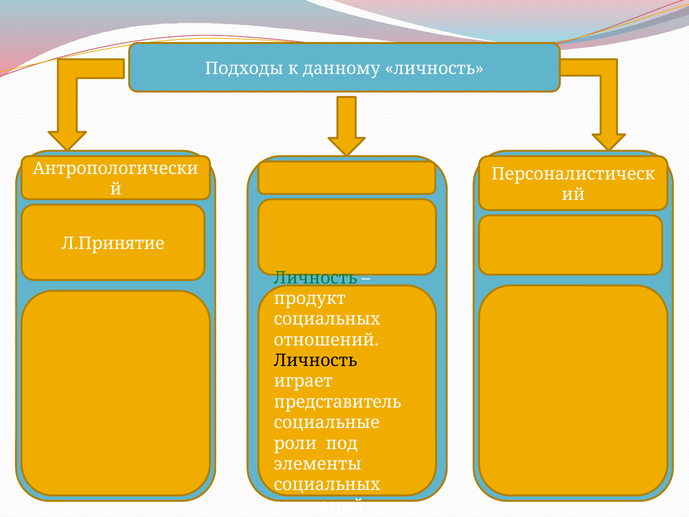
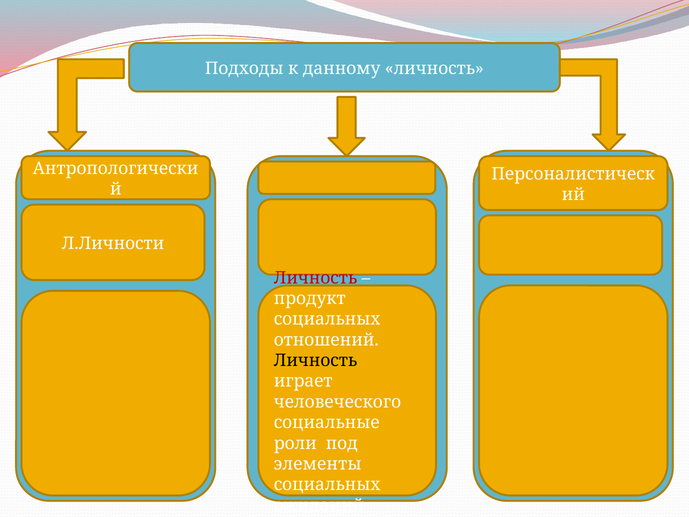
Л.Принятие: Л.Принятие -> Л.Личности (113, 243)
Личность colour: green -> red (315, 278)
представитель: представитель -> человеческого (337, 402)
